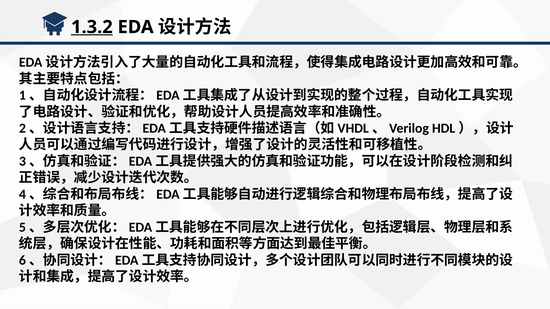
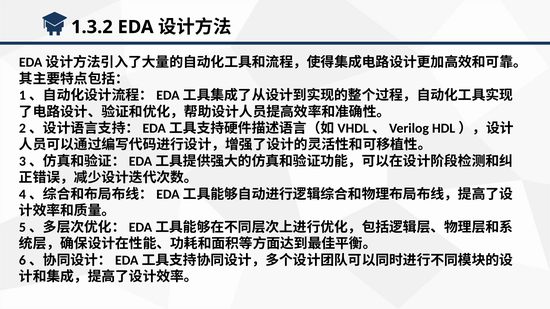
1.3.2 underline: present -> none (92, 27)
